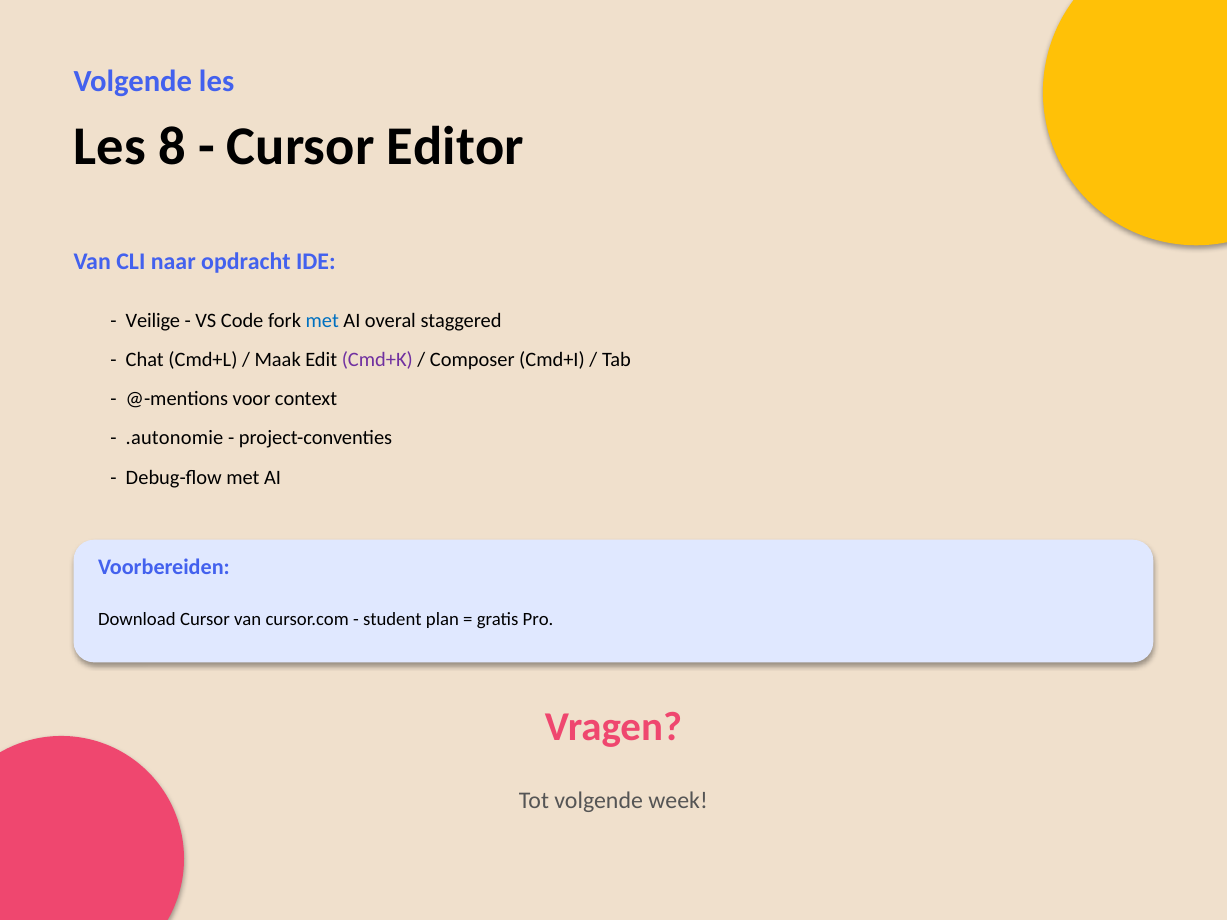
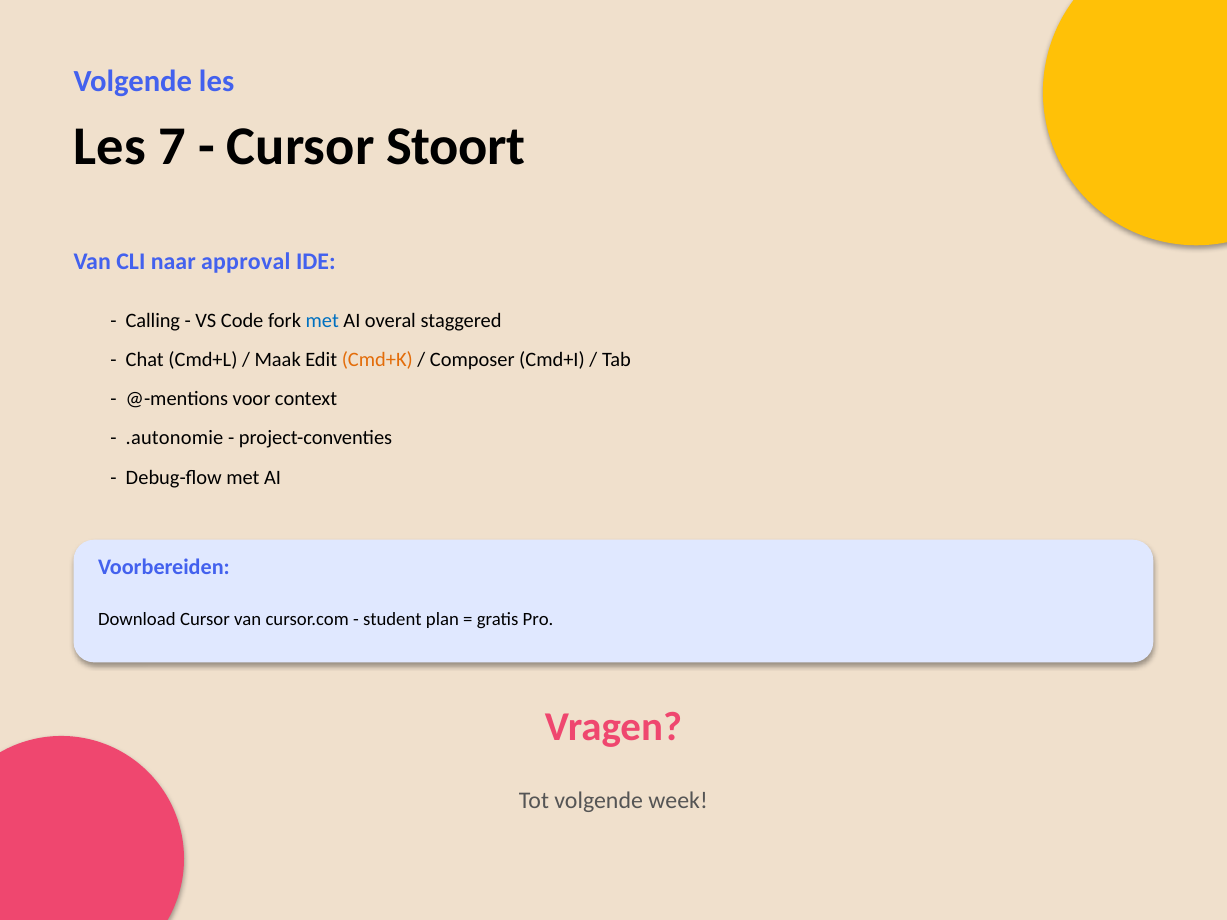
8: 8 -> 7 (172, 147)
Editor: Editor -> Stoort (456, 147)
opdracht: opdracht -> approval (246, 261)
Veilige: Veilige -> Calling (153, 320)
Cmd+K colour: purple -> orange (377, 360)
